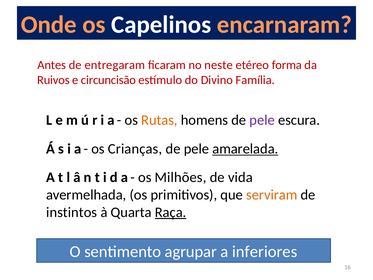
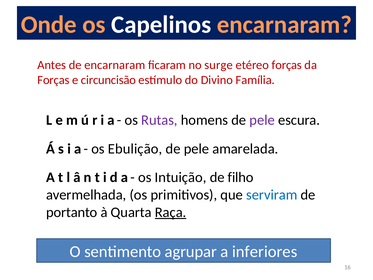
de entregaram: entregaram -> encarnaram (115, 65)
neste: neste -> surge (219, 65)
etéreo forma: forma -> forças (287, 65)
Ruivos: Ruivos -> Forças (53, 80)
Rutas colour: orange -> purple (159, 120)
Crianças: Crianças -> Ebulição (135, 149)
amarelada underline: present -> none (245, 149)
Milhões: Milhões -> Intuição (181, 177)
vida: vida -> filho (241, 177)
serviram colour: orange -> blue (272, 195)
instintos: instintos -> portanto (72, 212)
